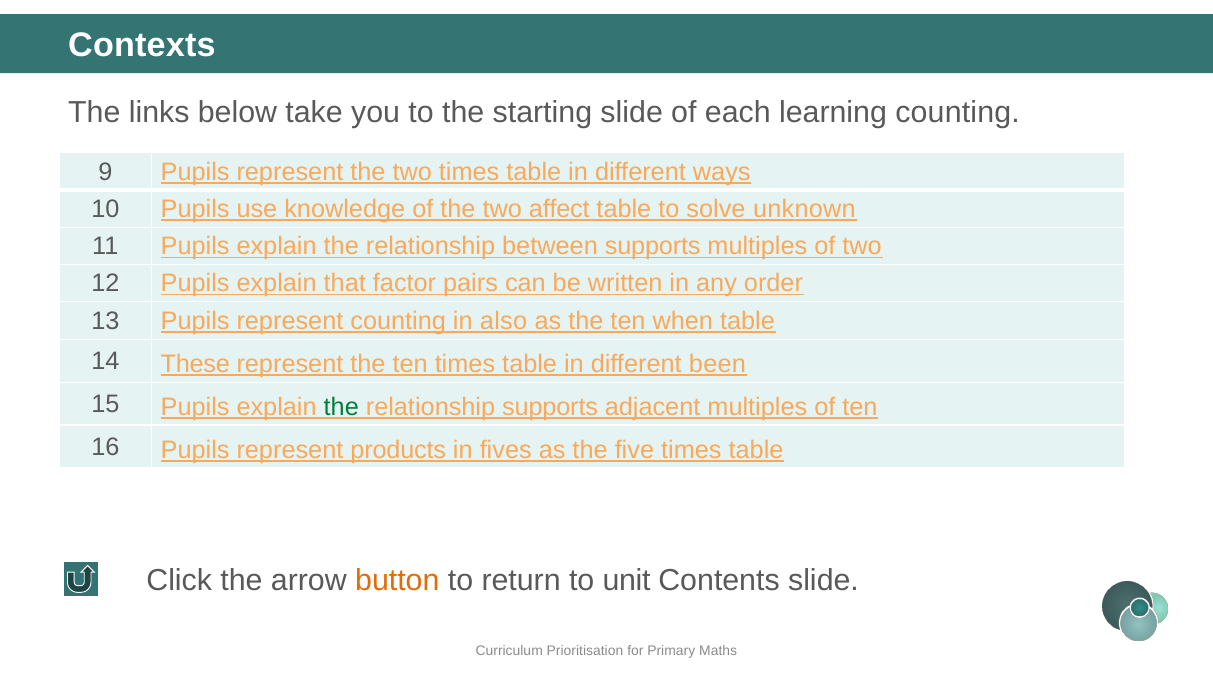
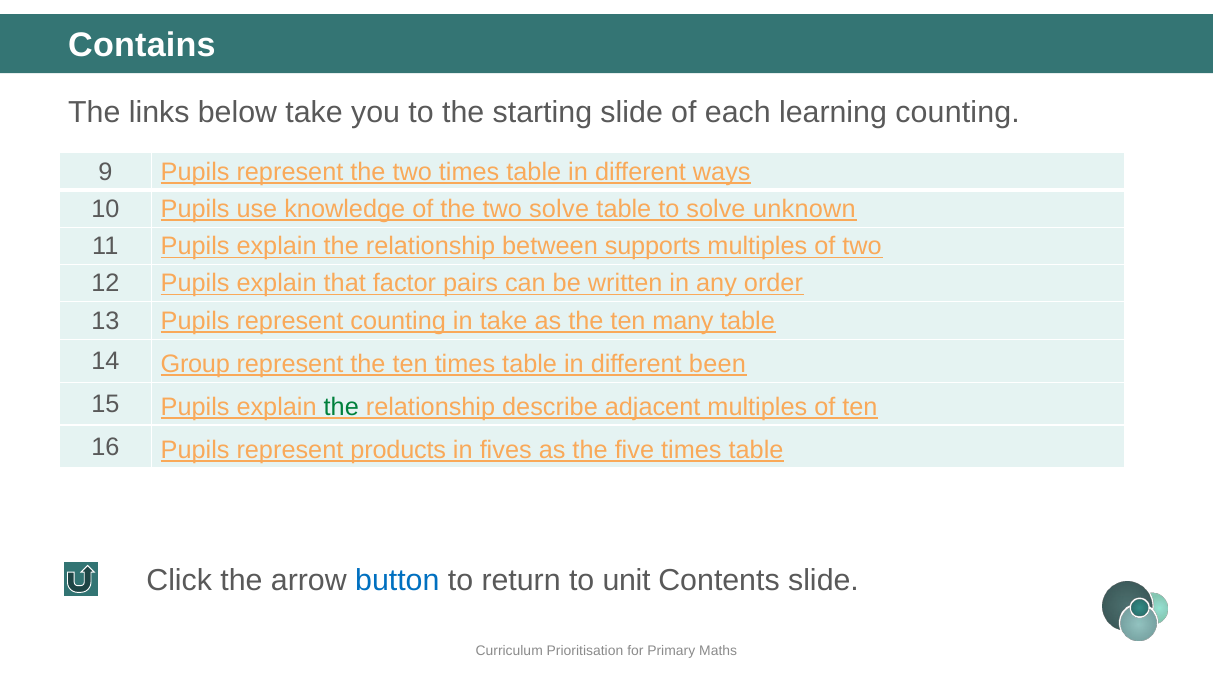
Contexts: Contexts -> Contains (142, 45)
two affect: affect -> solve (559, 209)
in also: also -> take (504, 321)
when: when -> many (683, 321)
These: These -> Group (195, 364)
relationship supports: supports -> describe (550, 407)
button colour: orange -> blue (397, 581)
